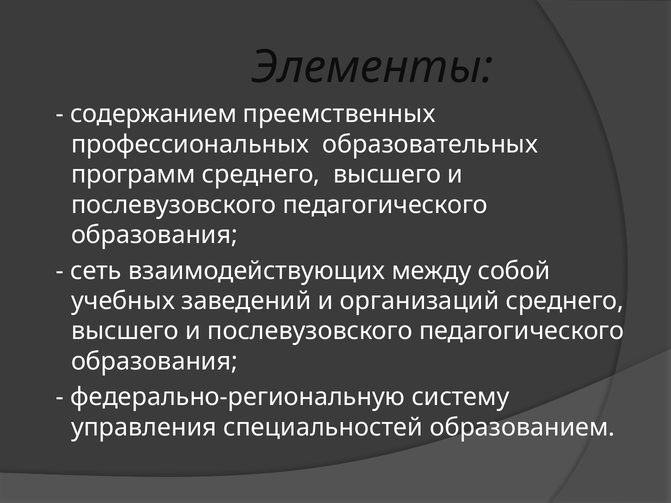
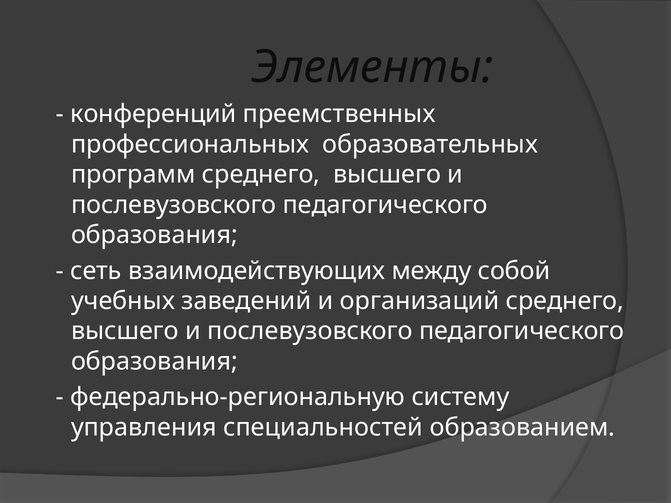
содержанием: содержанием -> конференций (153, 114)
